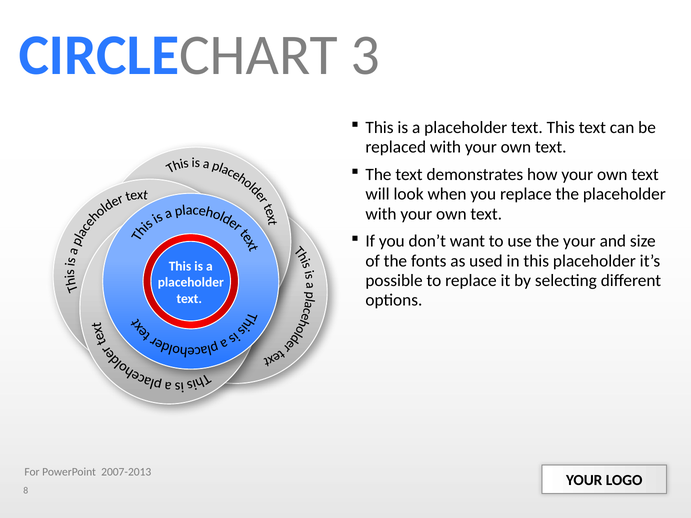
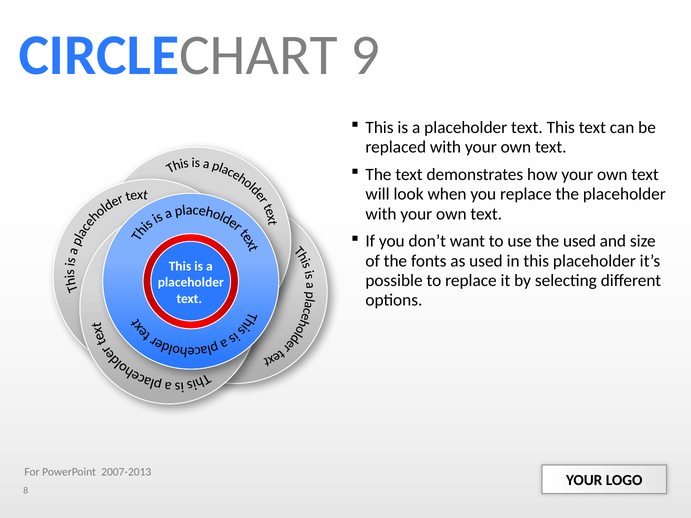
3: 3 -> 9 (365, 55)
the your: your -> used (580, 241)
